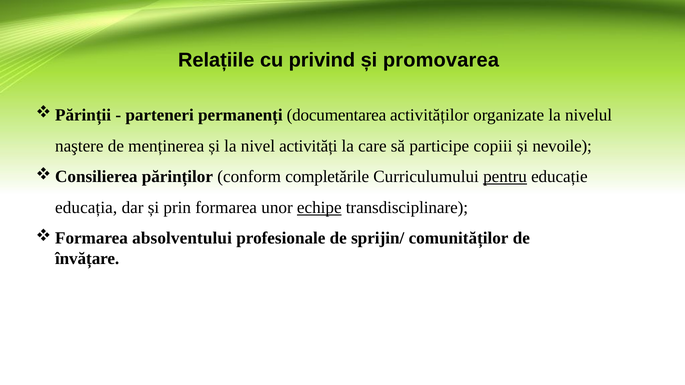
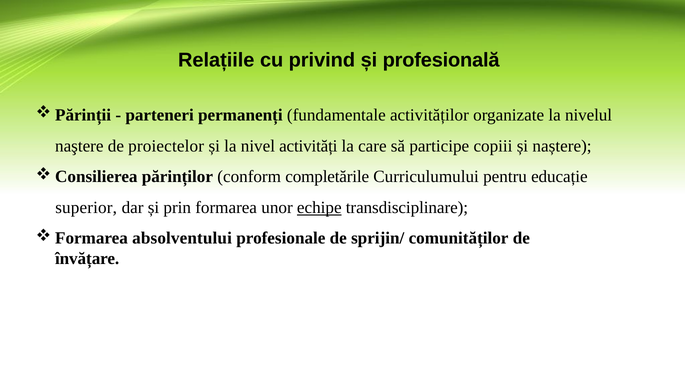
promovarea: promovarea -> profesională (441, 60)
documentarea: documentarea -> fundamentale (336, 115)
menținerea: menținerea -> proiectelor (166, 146)
nevoile: nevoile -> naștere (562, 146)
pentru underline: present -> none (505, 177)
educația: educația -> superior (86, 208)
